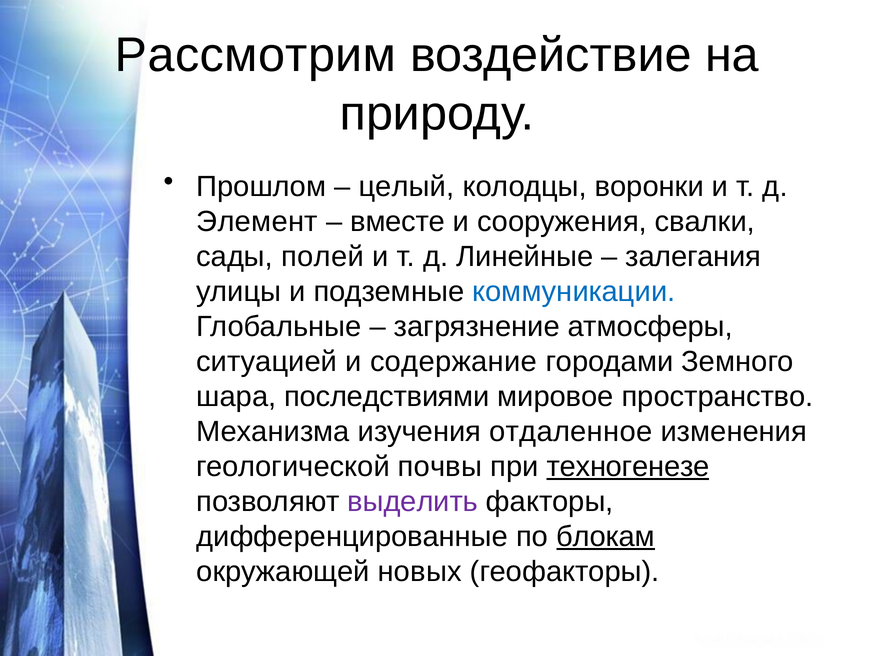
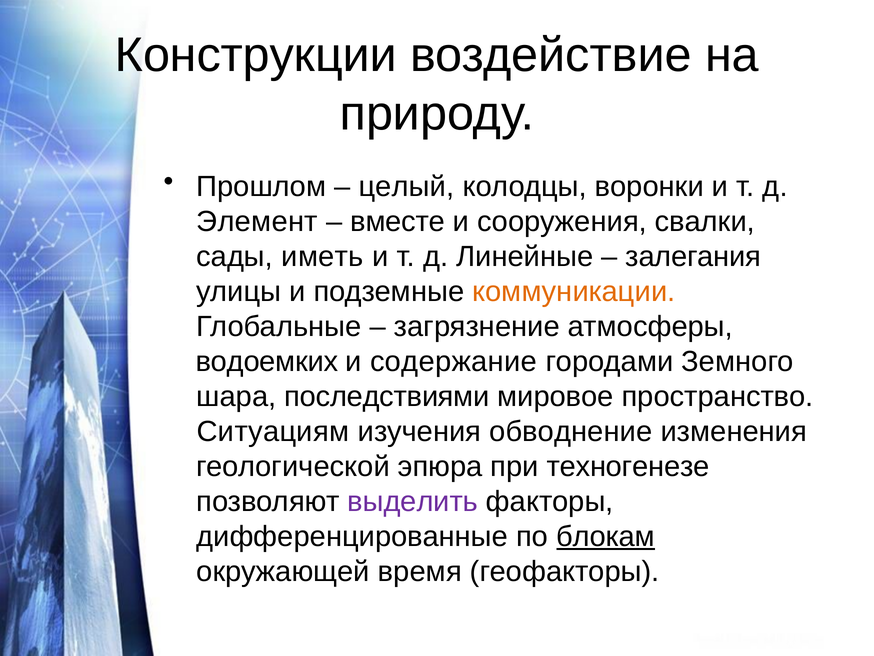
Рассмотрим: Рассмотрим -> Конструкции (256, 55)
полей: полей -> иметь (323, 256)
коммуникации colour: blue -> orange (574, 291)
ситуацией: ситуацией -> водоемких (267, 361)
Механизма: Механизма -> Ситуациям (273, 431)
отдаленное: отдаленное -> обводнение (571, 431)
почвы: почвы -> эпюра (440, 466)
техногенезе underline: present -> none (628, 466)
новых: новых -> время (420, 571)
